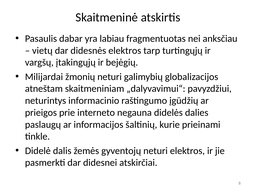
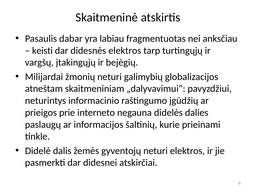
vietų: vietų -> keisti (42, 51)
